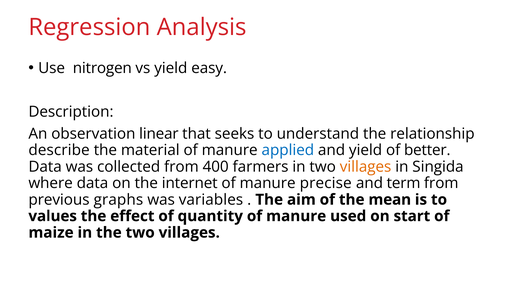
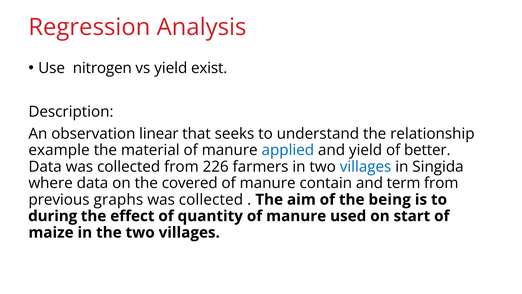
easy: easy -> exist (209, 68)
describe: describe -> example (59, 150)
400: 400 -> 226 (216, 166)
villages colour: orange -> blue (366, 166)
internet: internet -> covered (190, 183)
precise: precise -> contain (326, 183)
variables: variables -> collected (211, 199)
mean: mean -> being (390, 199)
values: values -> during (53, 216)
